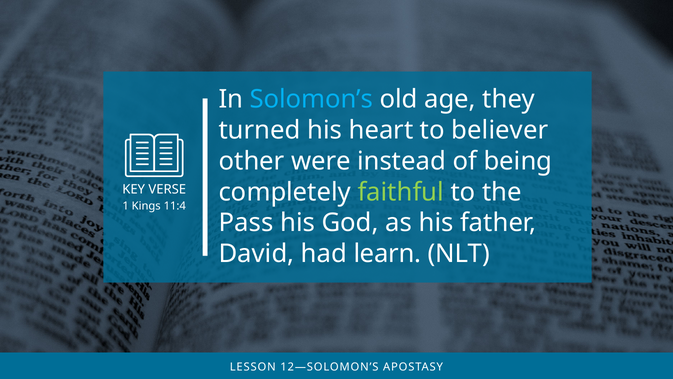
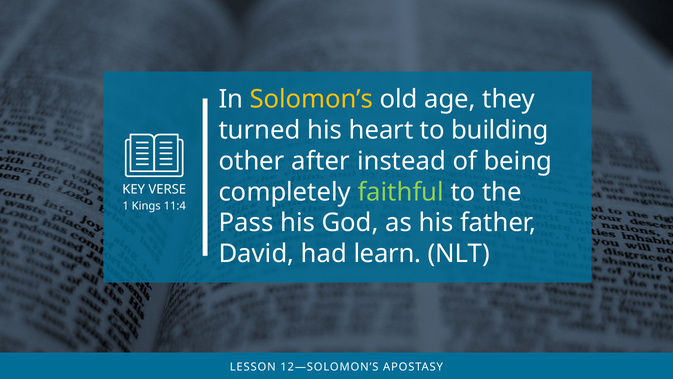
Solomon’s colour: light blue -> yellow (312, 99)
believer: believer -> building (500, 130)
were: were -> after (321, 161)
